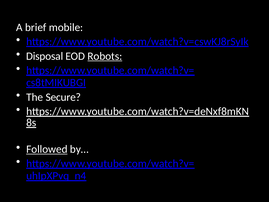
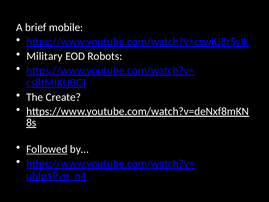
Disposal: Disposal -> Military (45, 56)
Robots underline: present -> none (105, 56)
Secure: Secure -> Create (63, 97)
